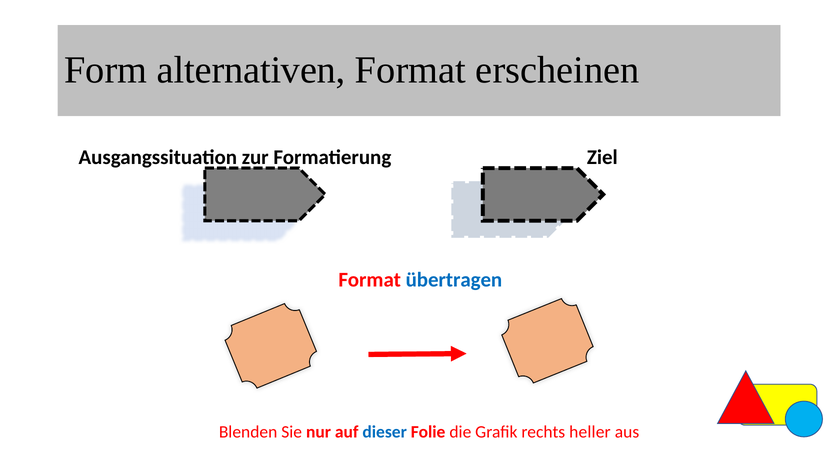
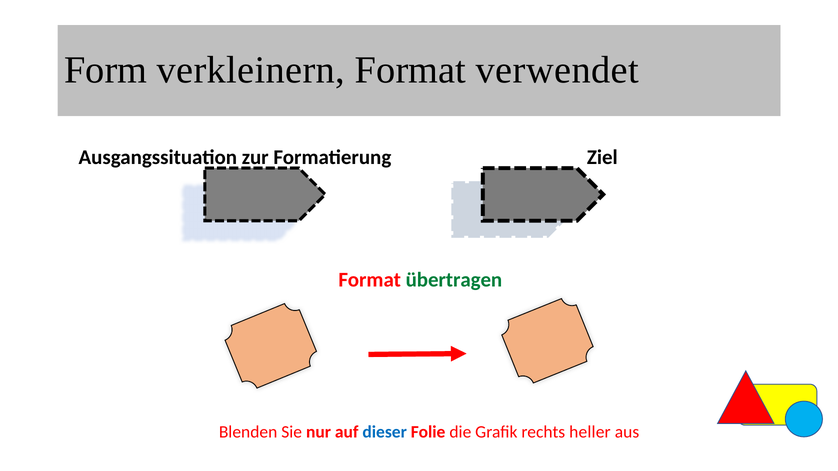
alternativen: alternativen -> verkleinern (251, 70)
erscheinen: erscheinen -> verwendet (557, 70)
übertragen colour: blue -> green (454, 280)
